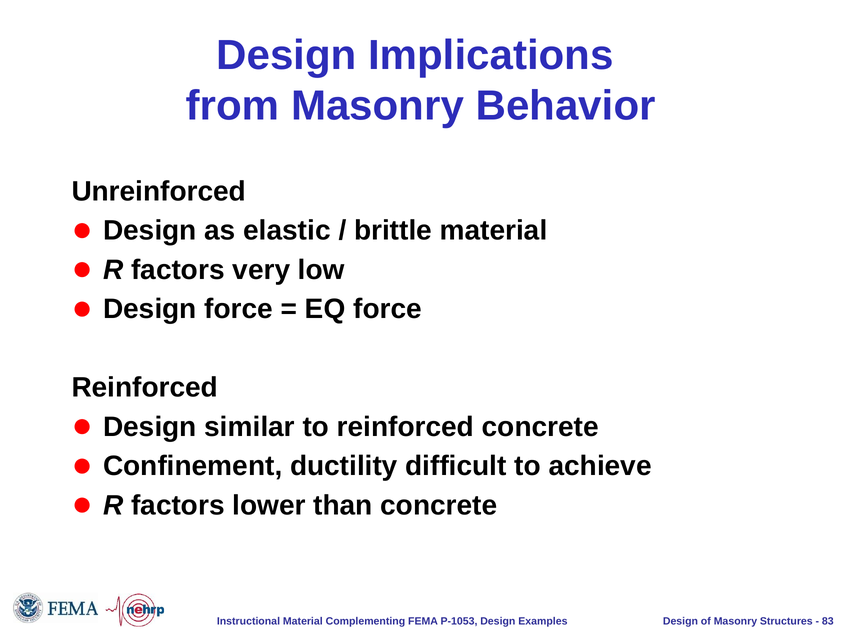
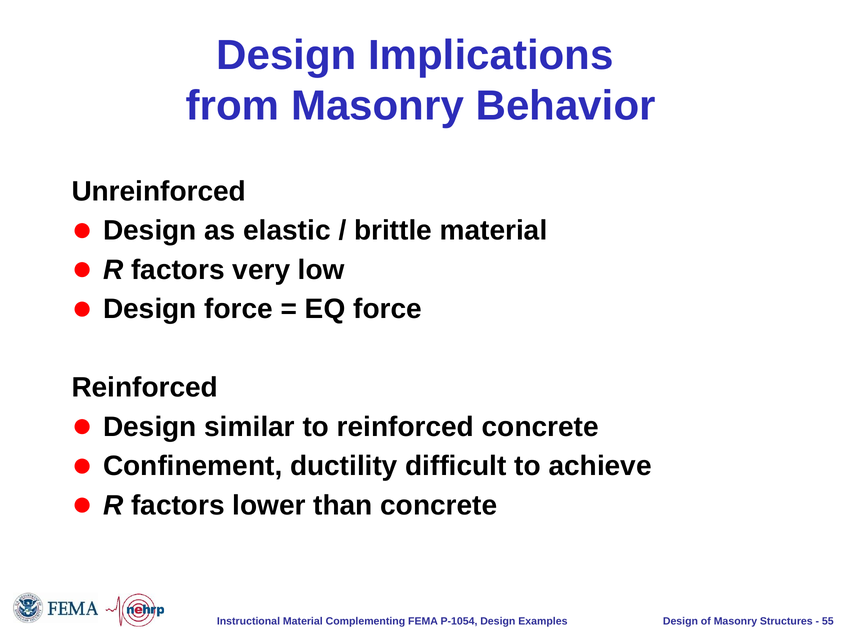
P-1053: P-1053 -> P-1054 (459, 622)
83: 83 -> 55 (828, 622)
